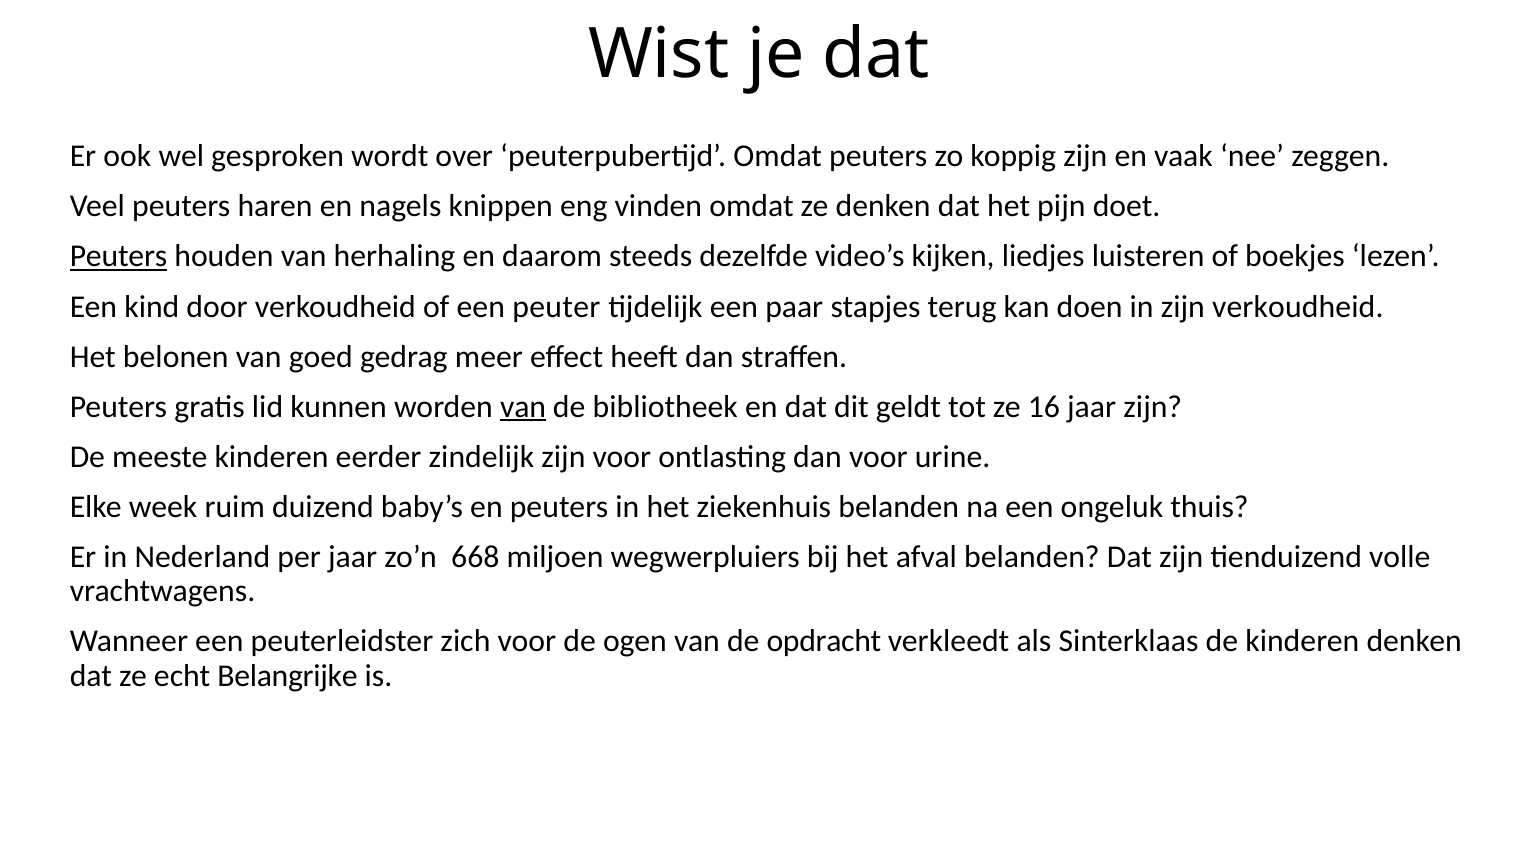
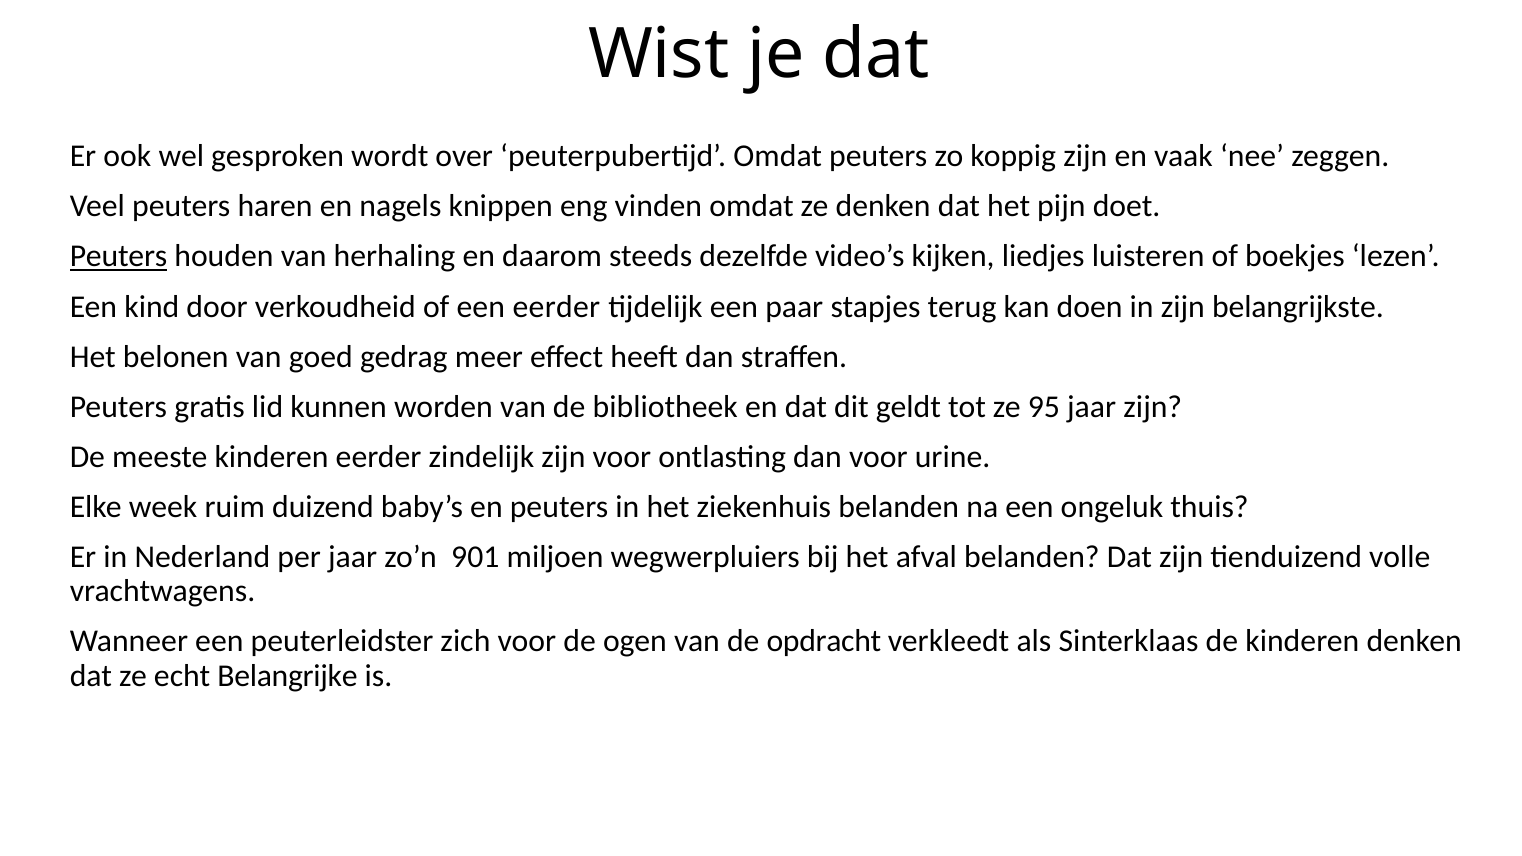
een peuter: peuter -> eerder (556, 307)
zijn verkoudheid: verkoudheid -> belangrijkste (1298, 307)
van underline: present -> none (523, 407)
16: 16 -> 95 (1044, 407)
668: 668 -> 901 (475, 557)
